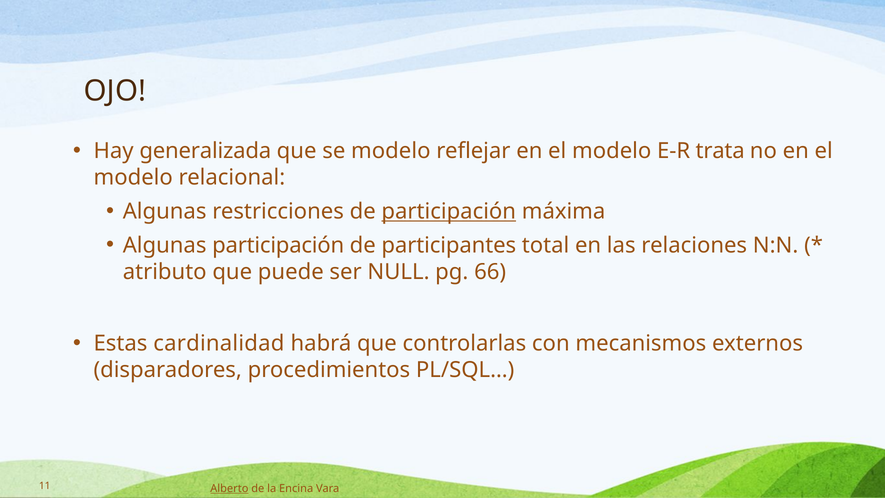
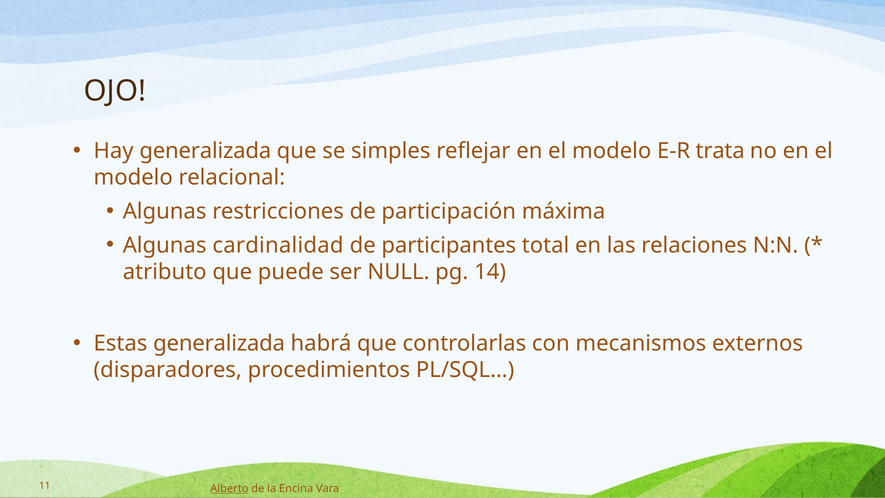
se modelo: modelo -> simples (391, 151)
participación underline: present -> none (449, 211)
Algunas participación: participación -> cardinalidad (278, 245)
66: 66 -> 14 (490, 272)
Estas cardinalidad: cardinalidad -> generalizada (219, 343)
